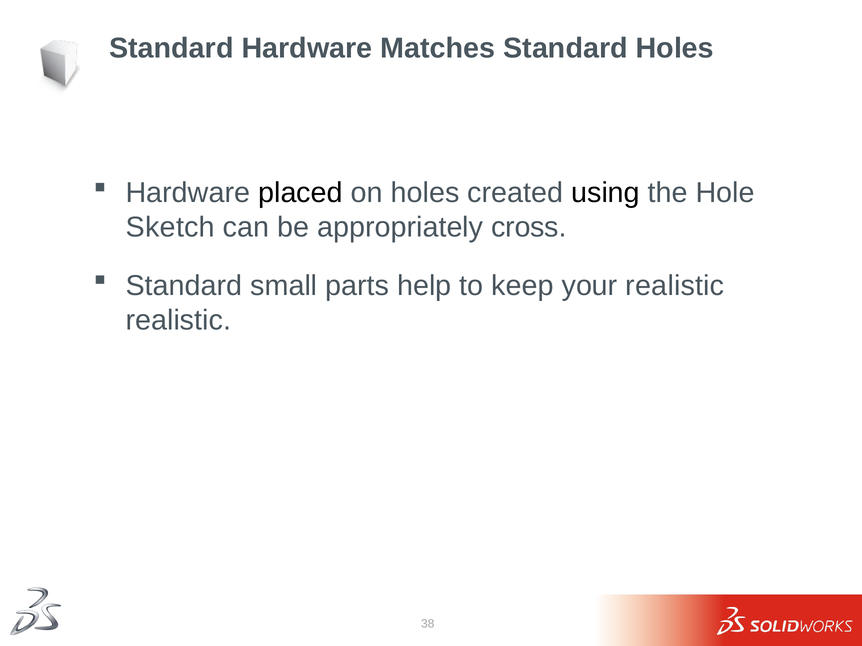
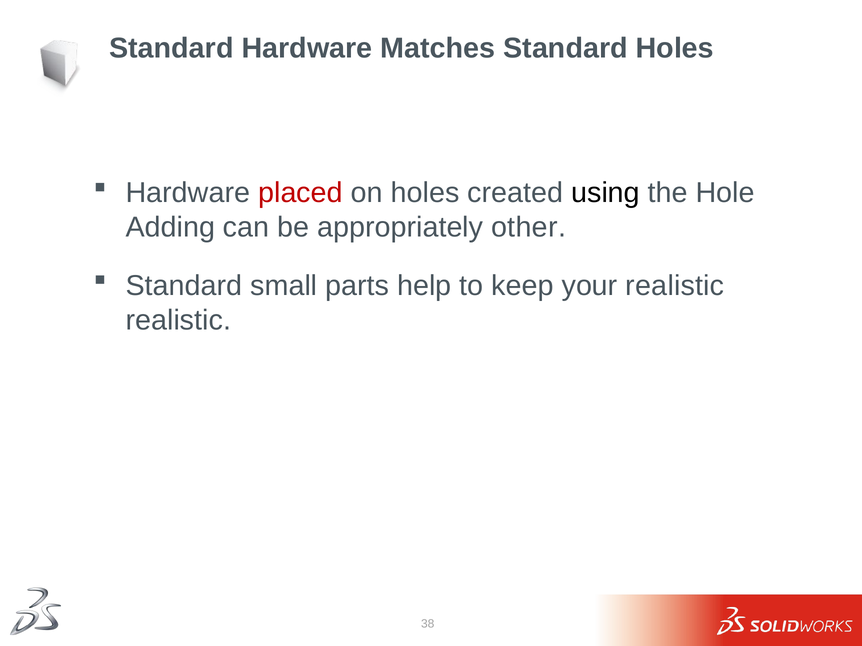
placed colour: black -> red (300, 193)
Sketch: Sketch -> Adding (170, 227)
cross: cross -> other (529, 227)
